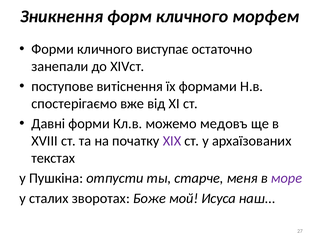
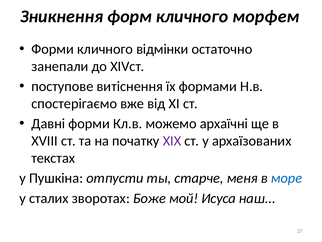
виступає: виступає -> відмінки (162, 49)
медовъ: медовъ -> архаїчні (224, 123)
море colour: purple -> blue (287, 178)
